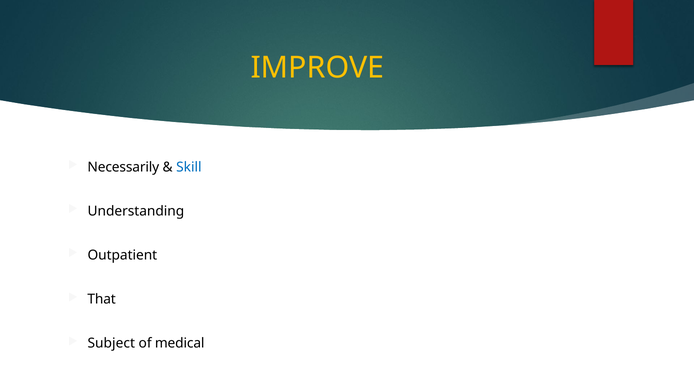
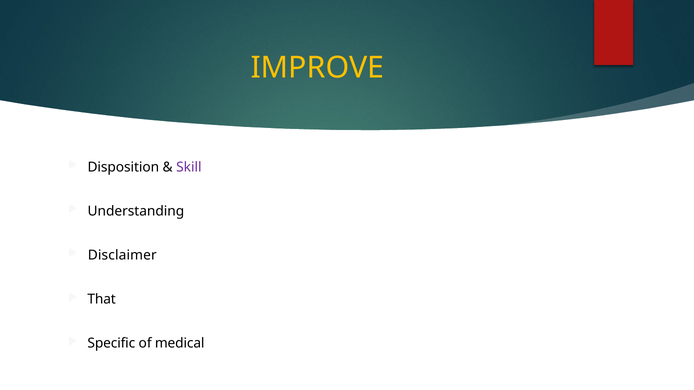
Necessarily: Necessarily -> Disposition (123, 167)
Skill colour: blue -> purple (189, 167)
Outpatient: Outpatient -> Disclaimer (122, 255)
Subject: Subject -> Specific (111, 344)
